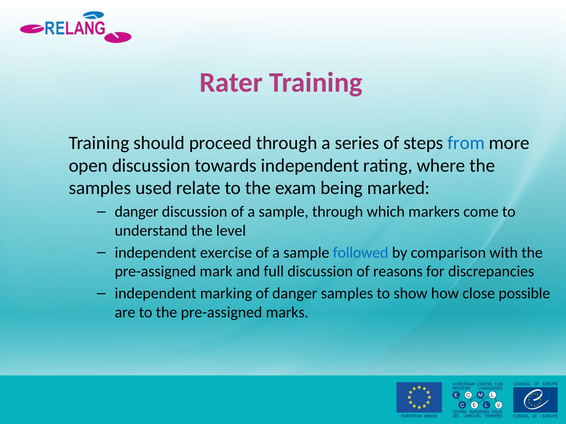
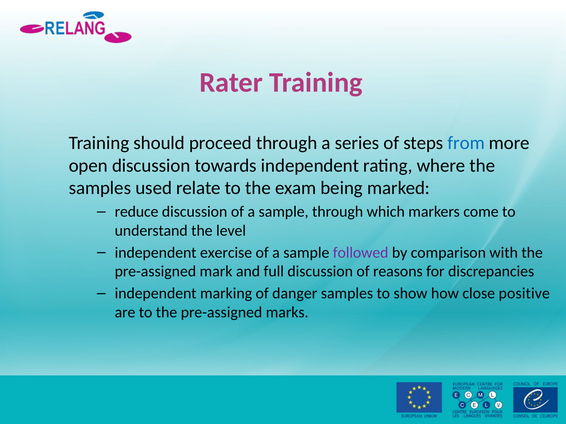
danger: danger -> reduce (137, 212)
followed colour: blue -> purple (361, 253)
possible: possible -> positive (524, 294)
